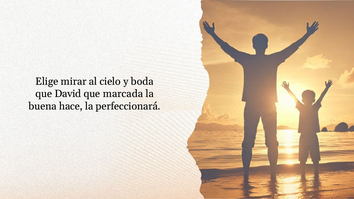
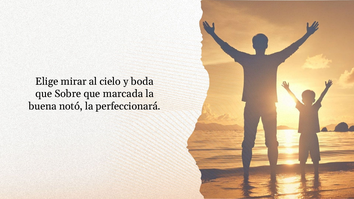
David: David -> Sobre (68, 94)
hace: hace -> notó (71, 106)
